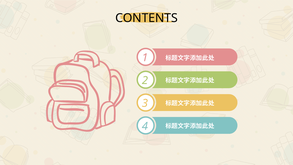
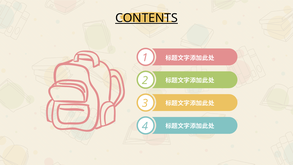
CONTENTS underline: none -> present (147, 18)
